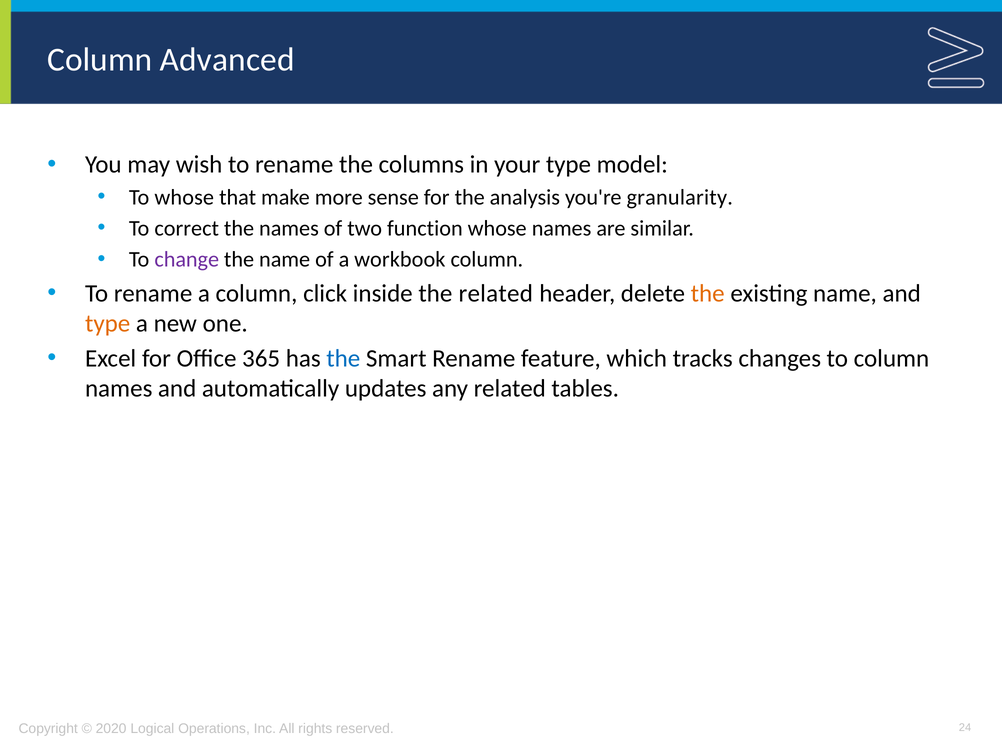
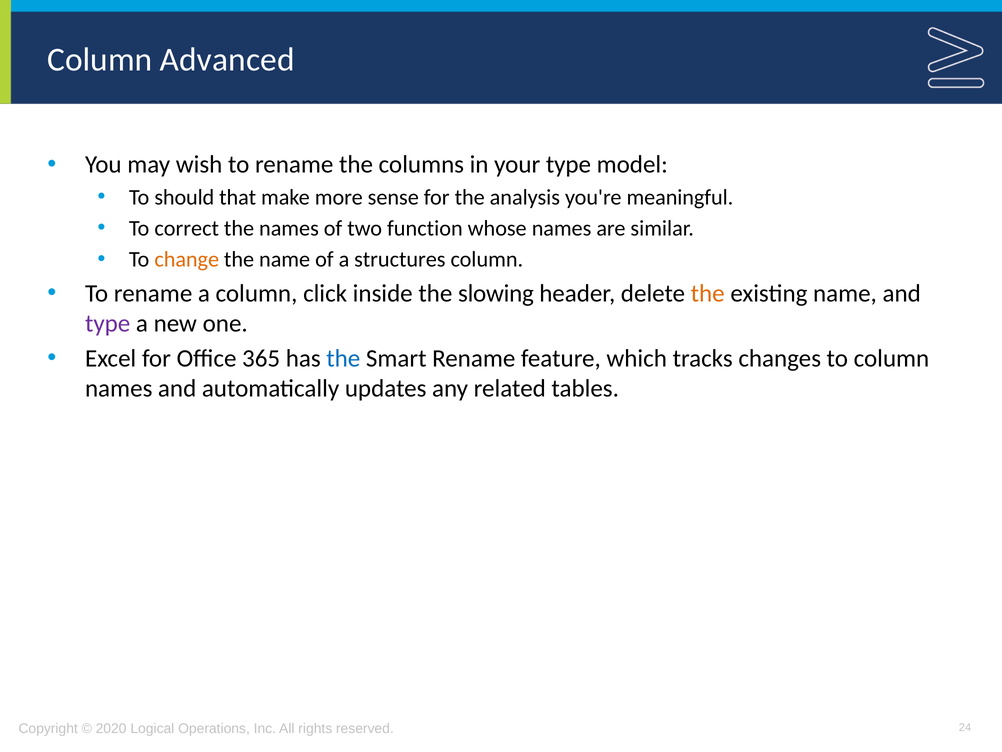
To whose: whose -> should (184, 197)
granularity: granularity -> meaningful (680, 197)
change colour: purple -> orange (187, 259)
workbook: workbook -> structures (400, 259)
the related: related -> slowing (496, 293)
type colour: orange -> purple (108, 323)
